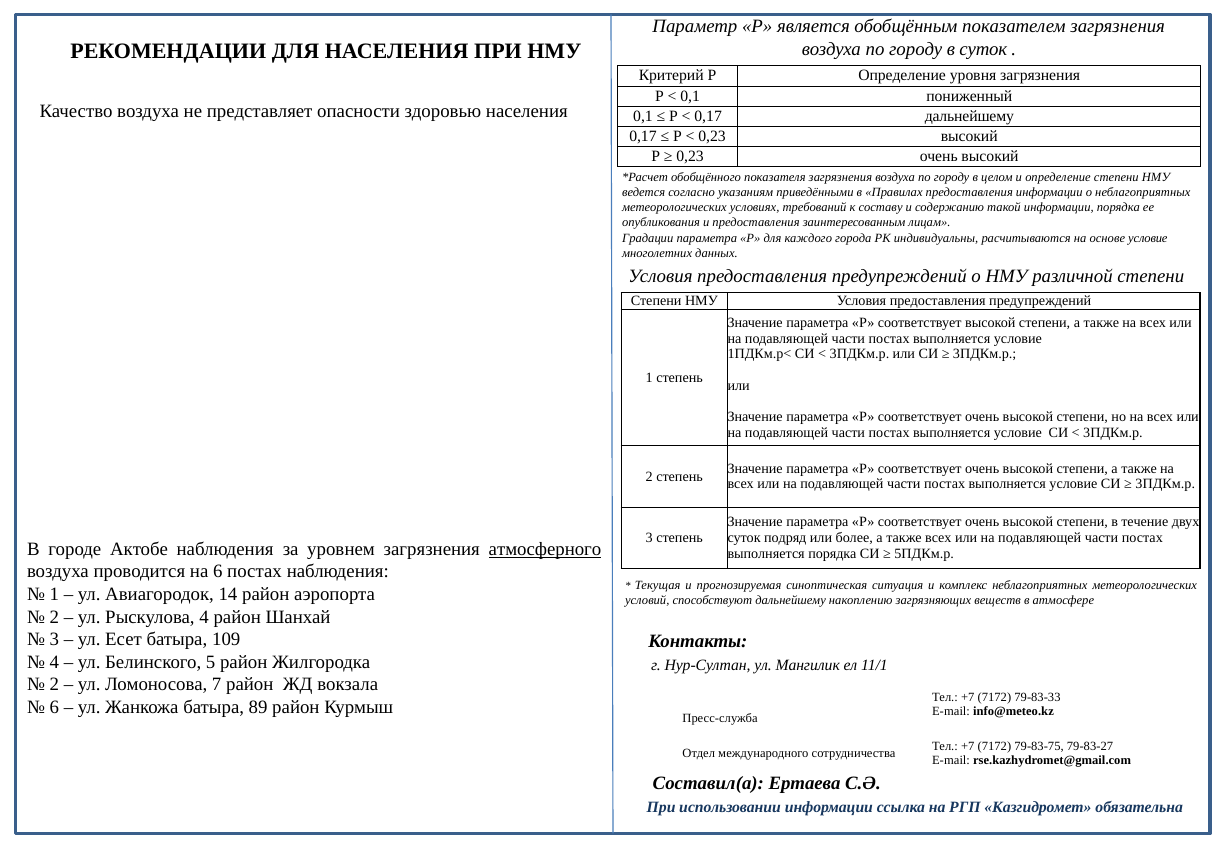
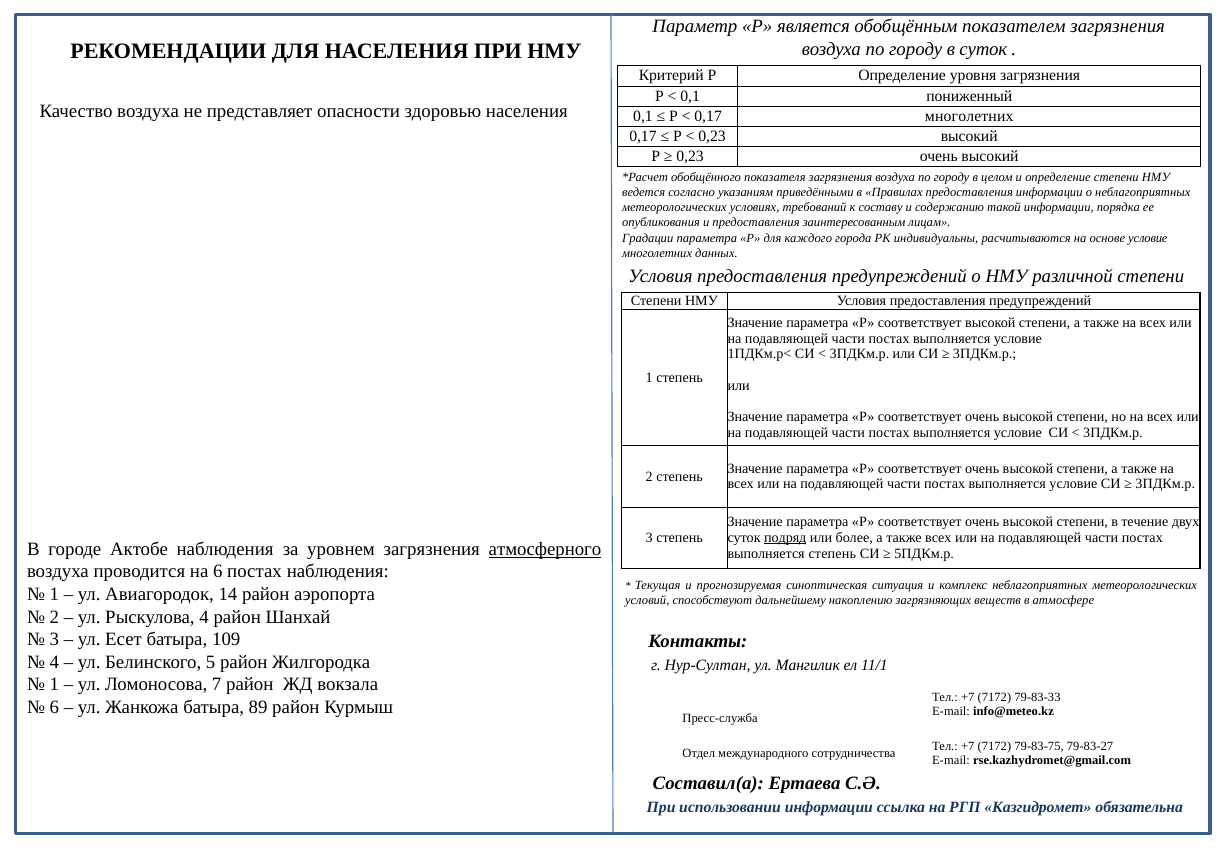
0,17 дальнейшему: дальнейшему -> многолетних (969, 116)
подряд underline: none -> present (785, 538)
выполняется порядка: порядка -> степень (832, 554)
2: 2 -> 1 (54, 685)
